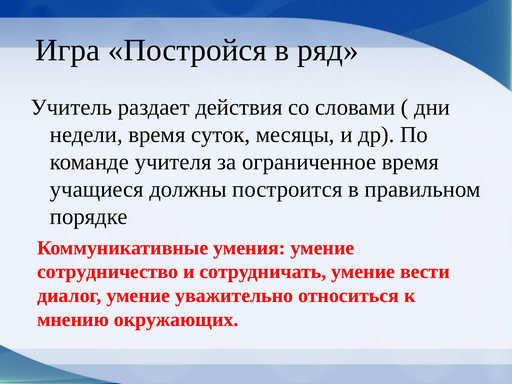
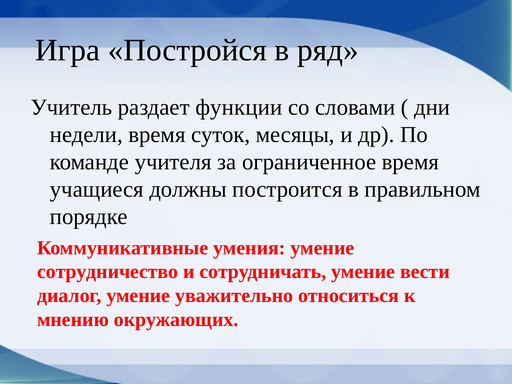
действия: действия -> функции (239, 107)
